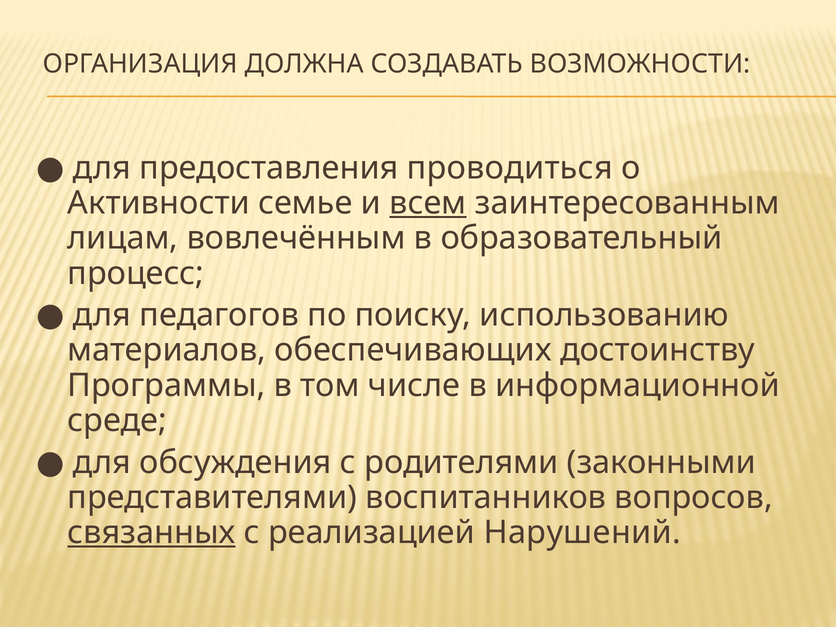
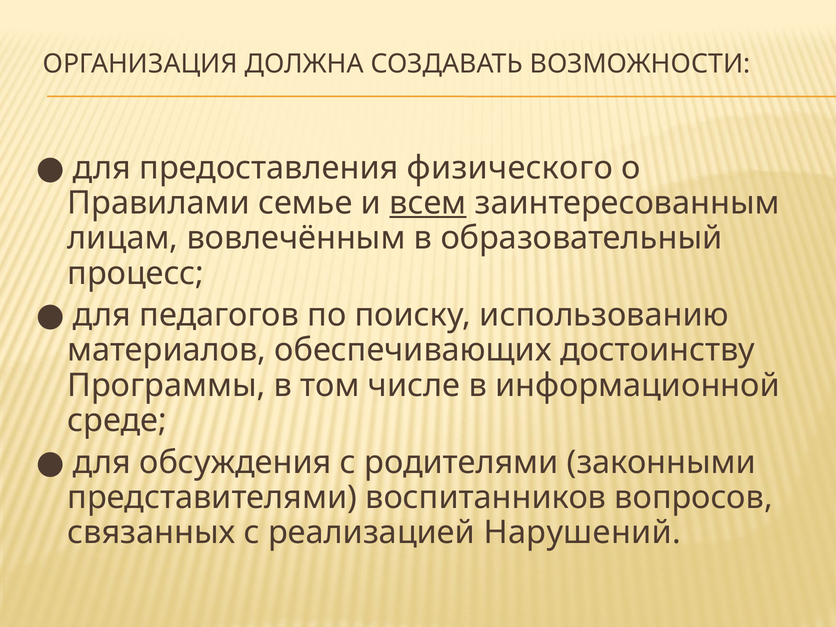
проводиться: проводиться -> физического (510, 168)
Активности: Активности -> Правилами (159, 203)
связанных underline: present -> none (151, 533)
